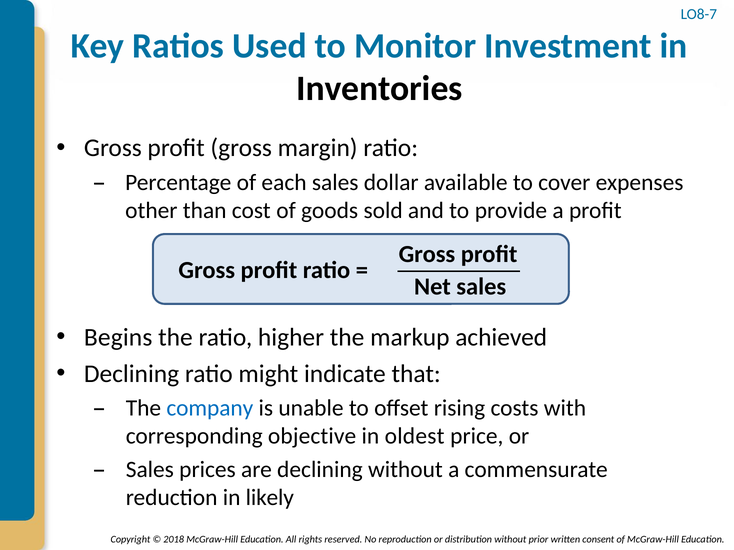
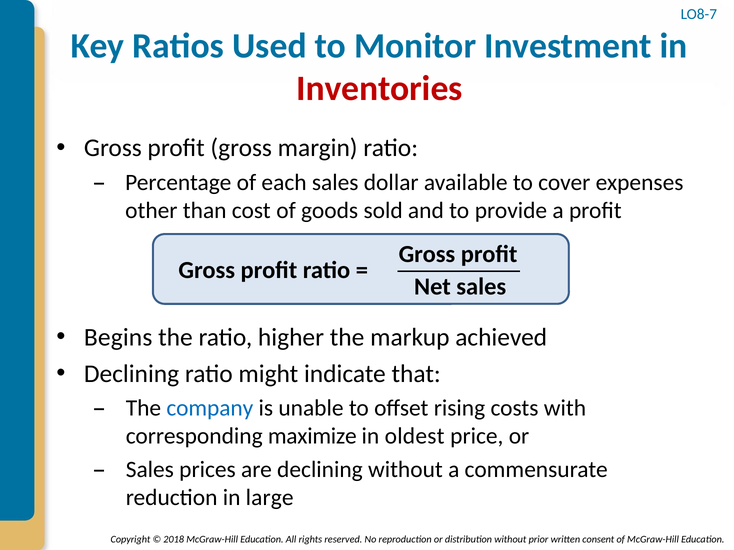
Inventories colour: black -> red (379, 89)
objective: objective -> maximize (312, 437)
likely: likely -> large (270, 498)
